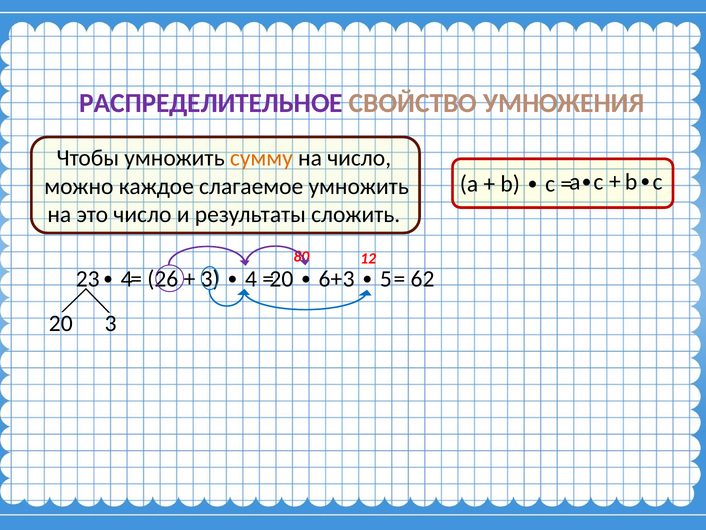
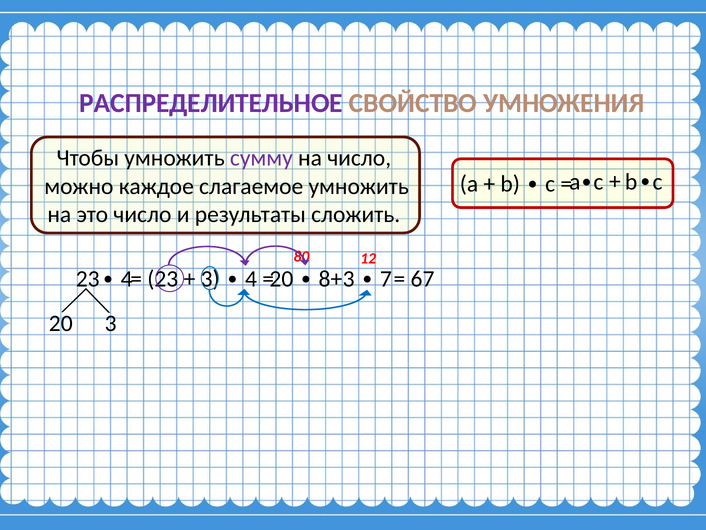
сумму colour: orange -> purple (261, 158)
6: 6 -> 8 (325, 278)
5: 5 -> 7 (386, 278)
26: 26 -> 23 (163, 278)
62: 62 -> 67 (423, 278)
